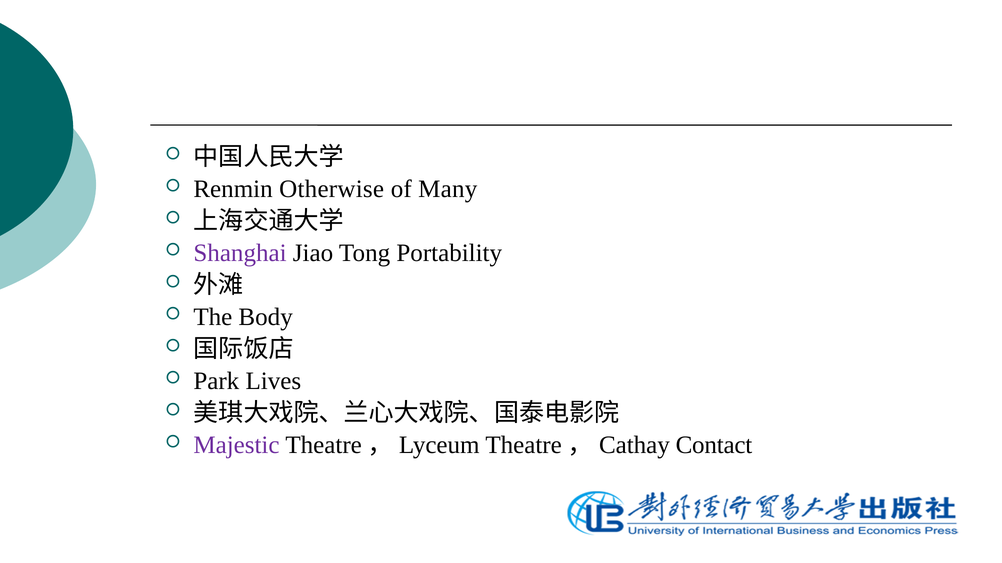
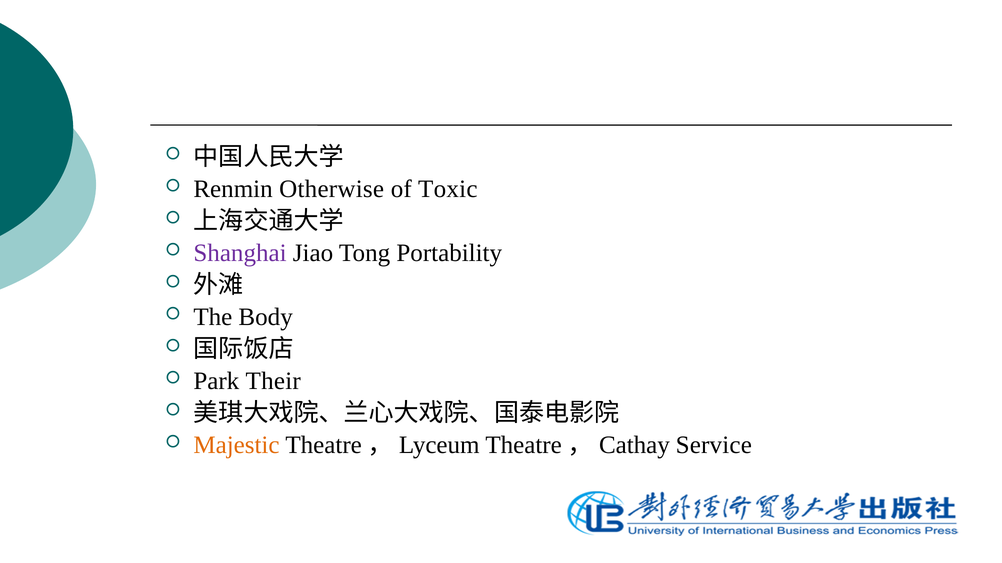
Many: Many -> Toxic (448, 189)
Lives: Lives -> Their (273, 381)
Majestic colour: purple -> orange (236, 445)
Contact: Contact -> Service (714, 445)
